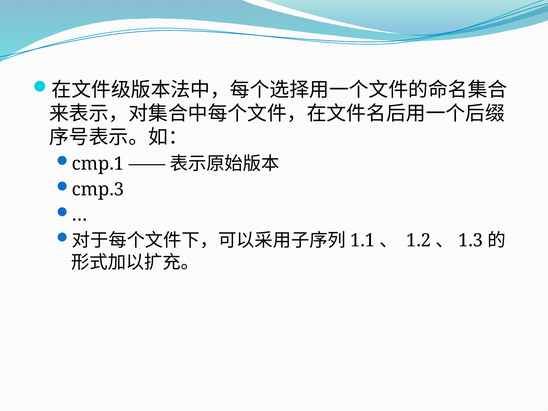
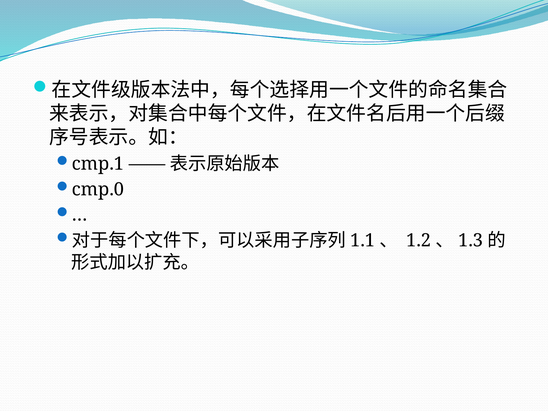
cmp.3: cmp.3 -> cmp.0 (98, 189)
